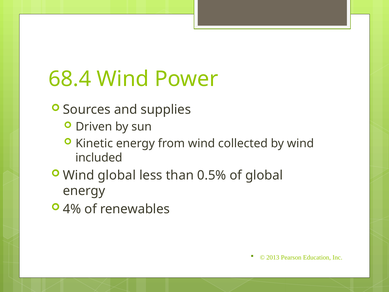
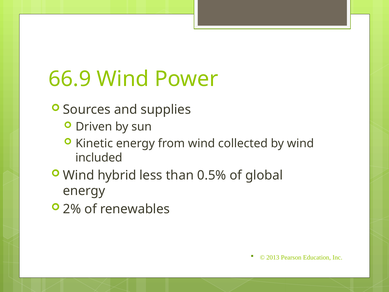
68.4: 68.4 -> 66.9 (70, 79)
Wind global: global -> hybrid (117, 175)
4%: 4% -> 2% (72, 209)
